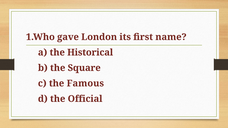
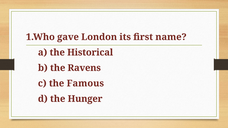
Square: Square -> Ravens (84, 68)
Official: Official -> Hunger (85, 99)
